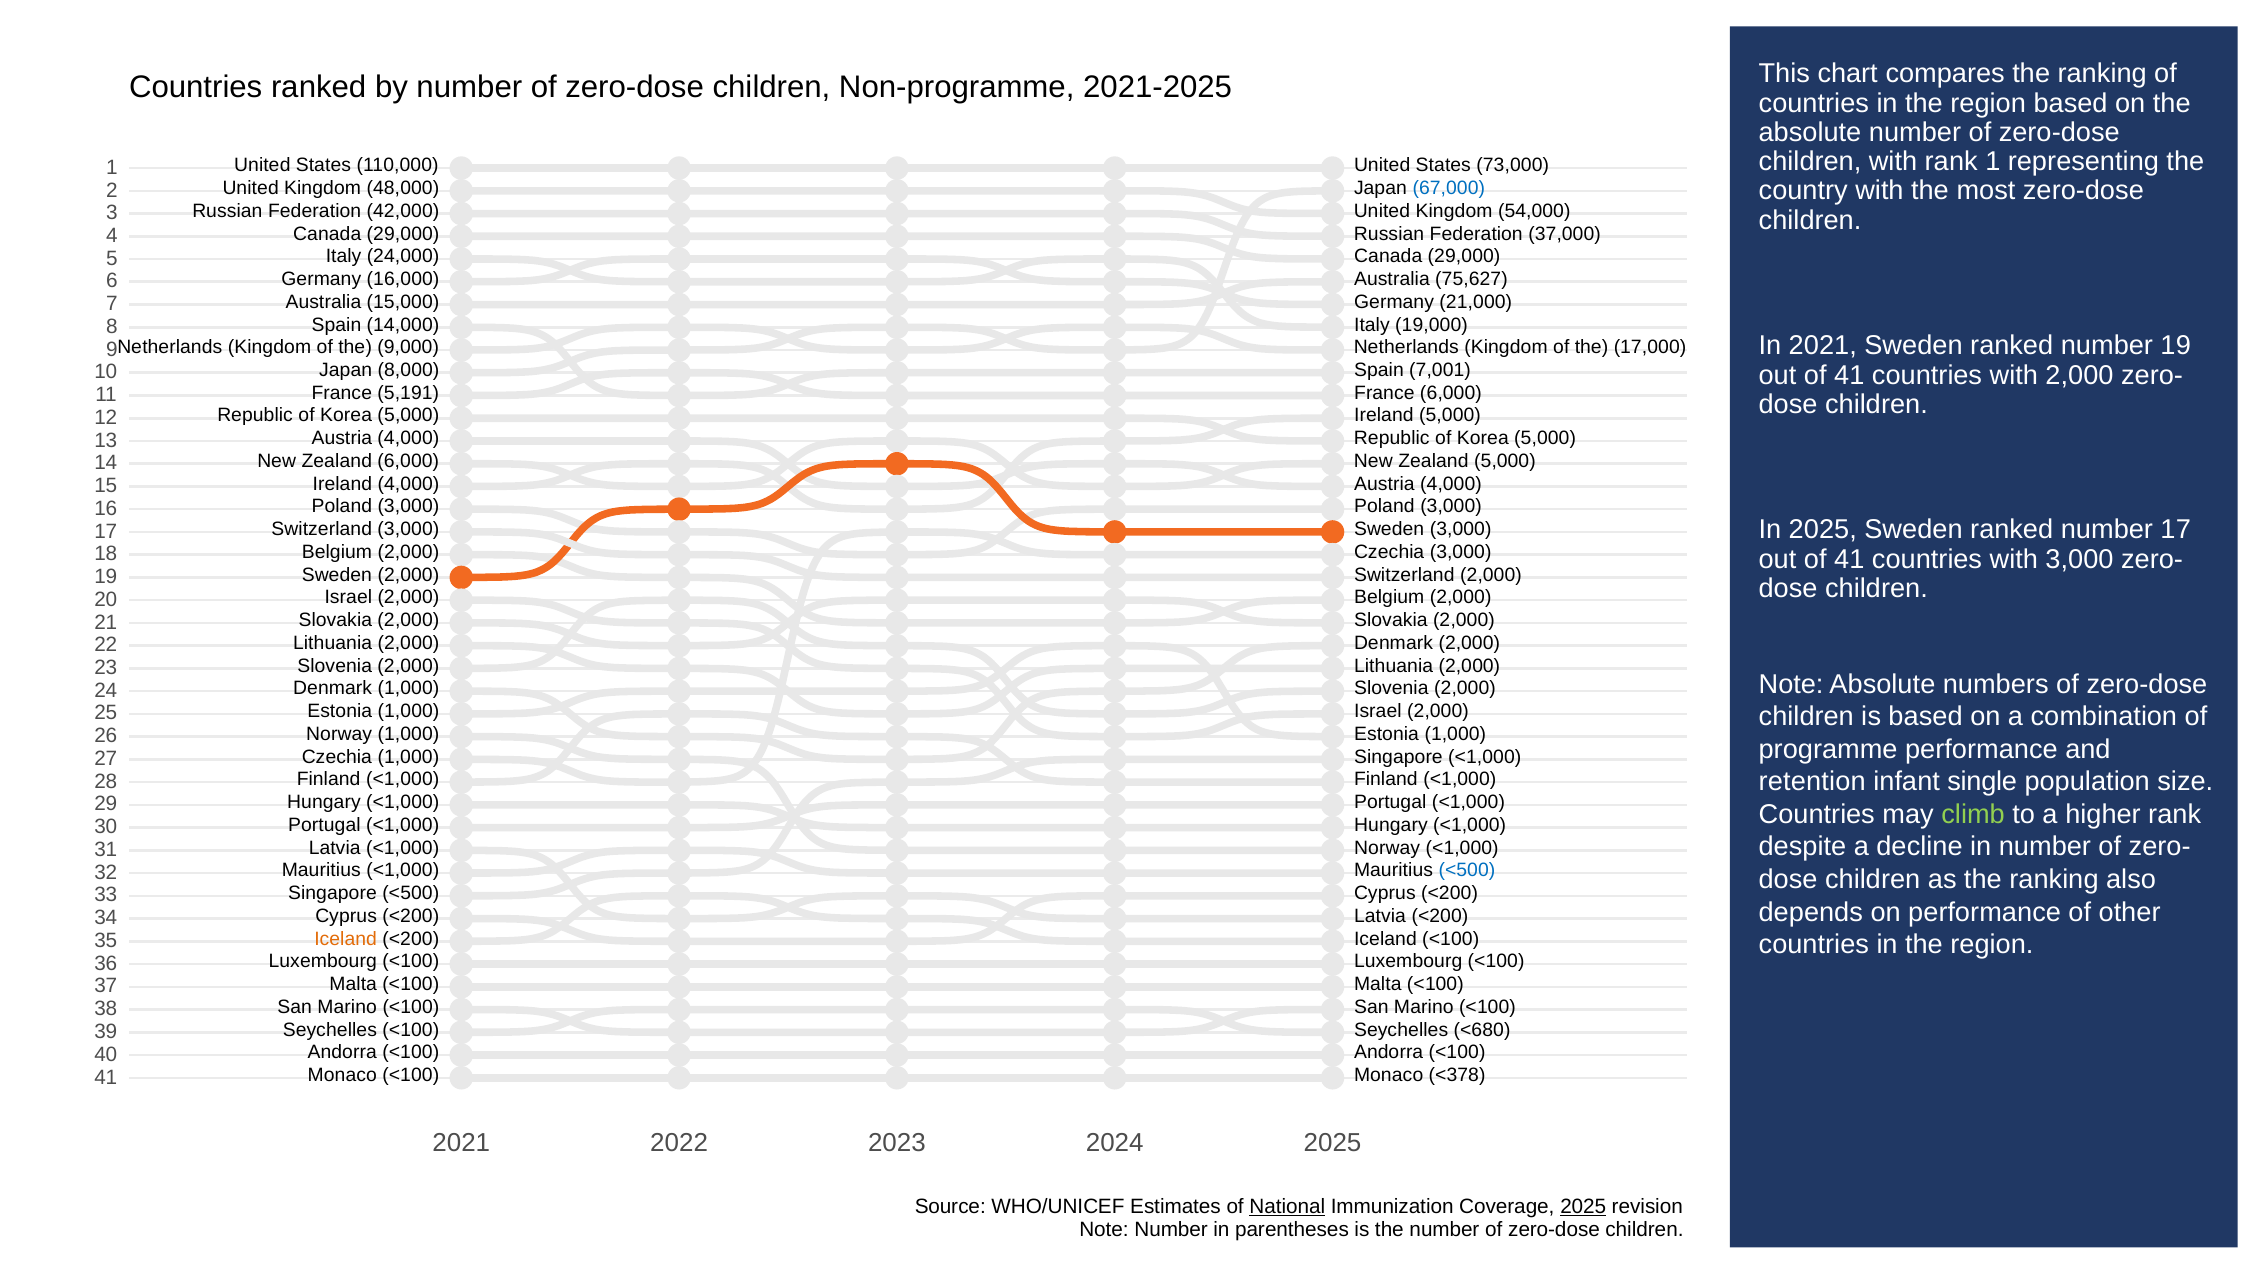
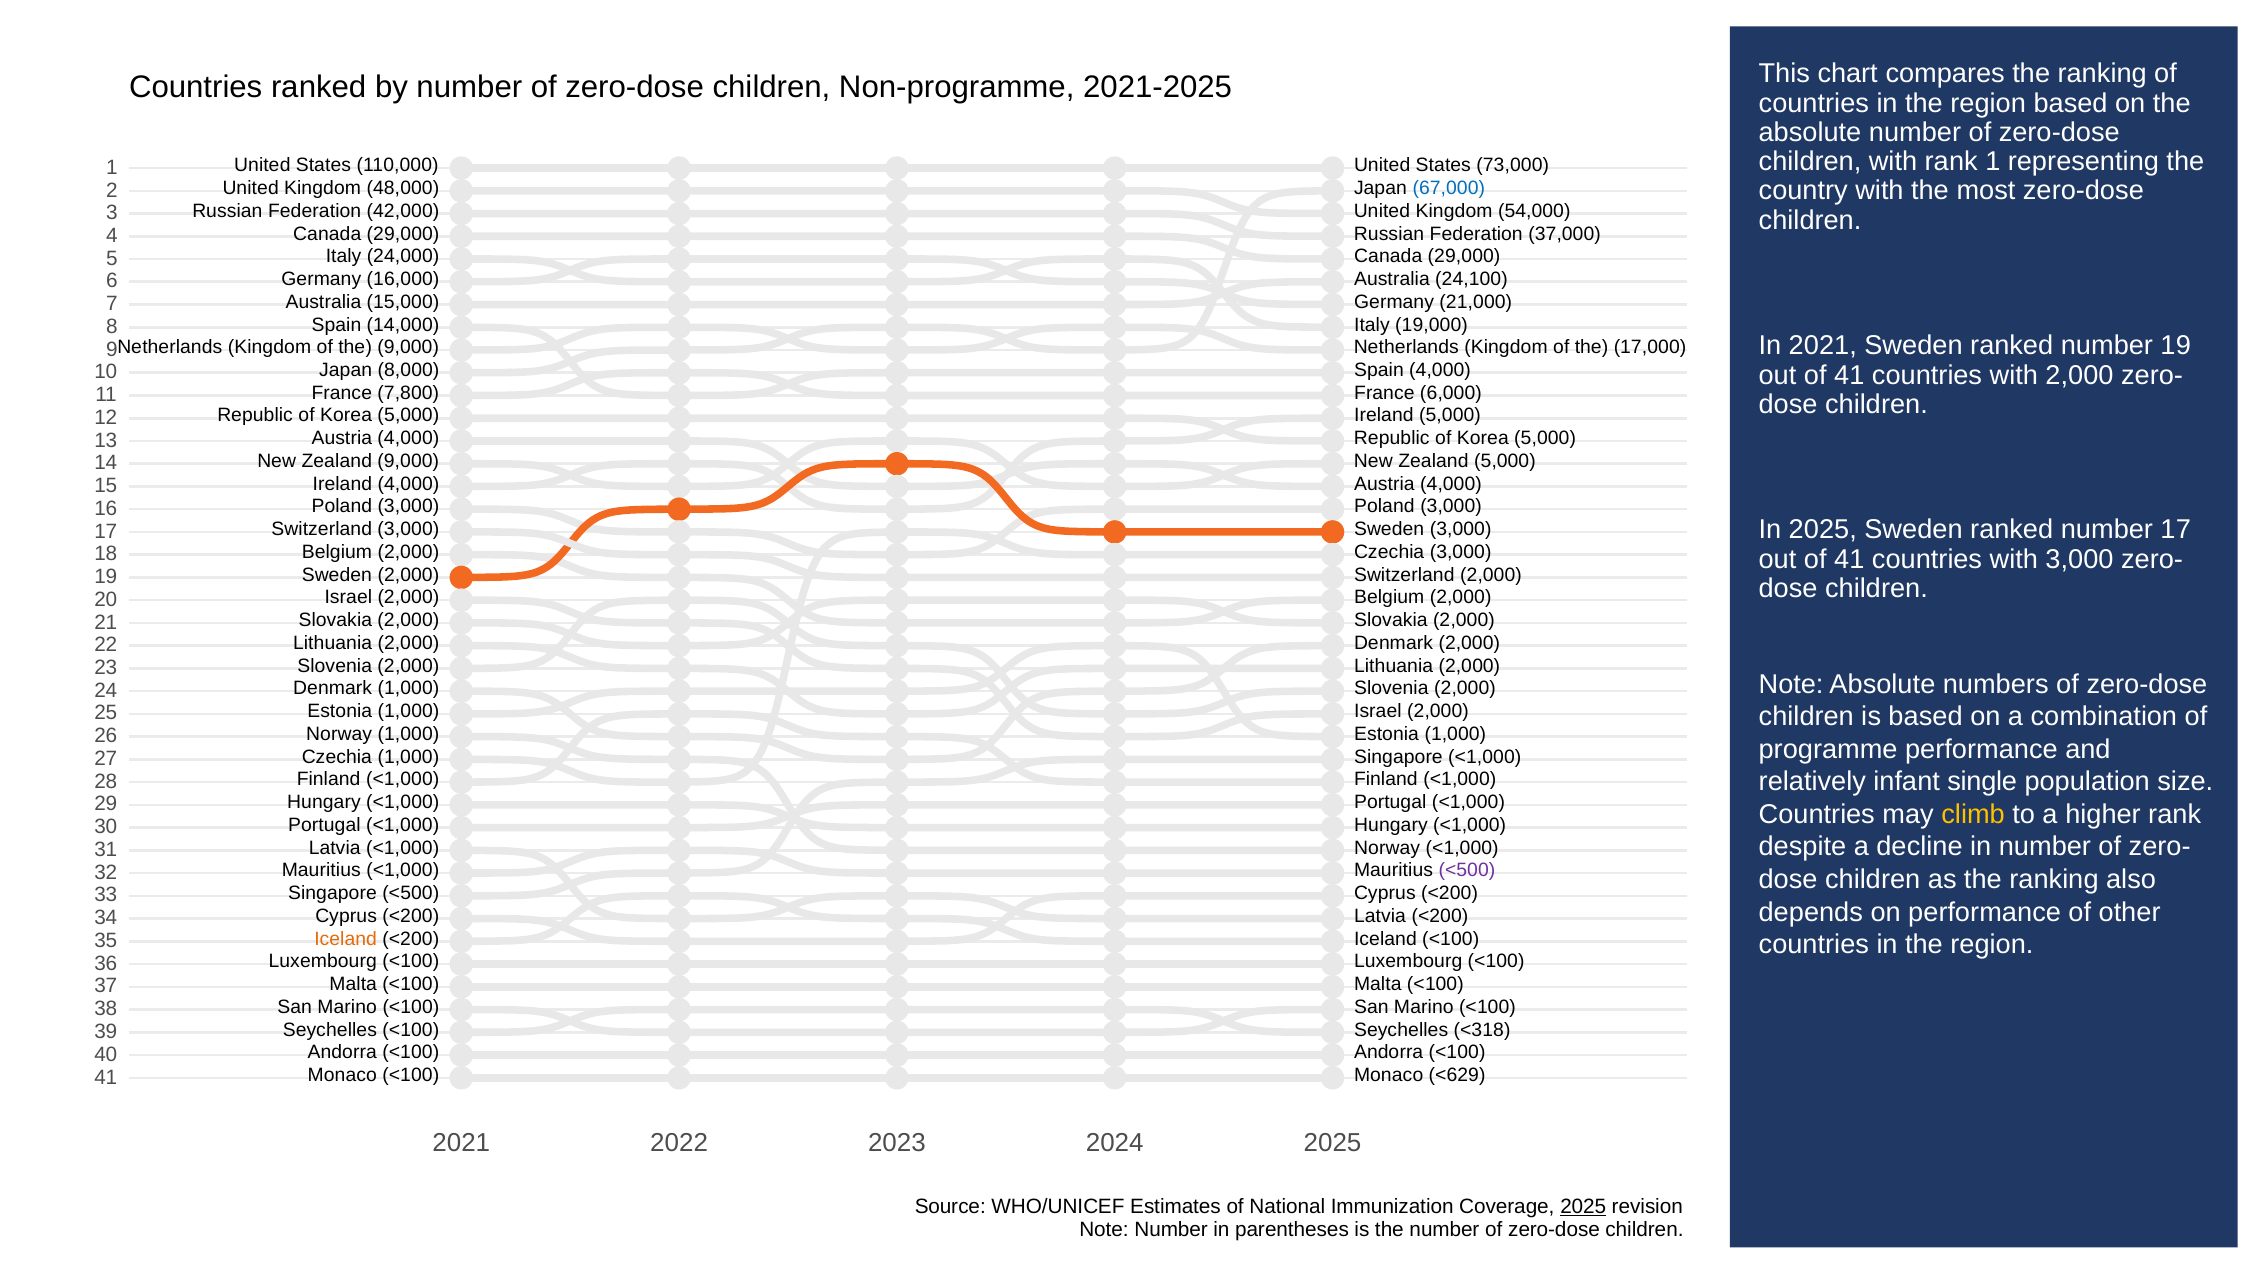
75,627: 75,627 -> 24,100 (1471, 279)
Spain 7,001: 7,001 -> 4,000 (1440, 370)
5,191: 5,191 -> 7,800 (408, 393)
Zealand 6,000: 6,000 -> 9,000 (408, 461)
retention: retention -> relatively (1812, 782)
climb colour: light green -> yellow (1973, 815)
<500 colour: blue -> purple (1467, 871)
<680: <680 -> <318 (1482, 1030)
<378: <378 -> <629 (1457, 1076)
National underline: present -> none (1287, 1207)
